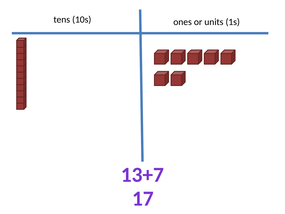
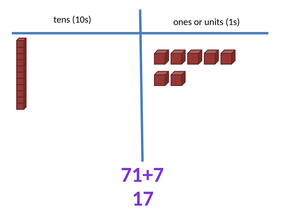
13+7: 13+7 -> 71+7 (142, 175)
